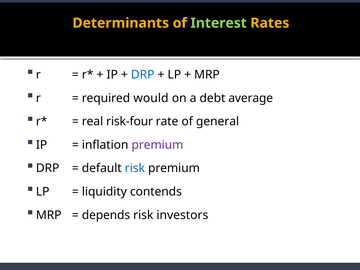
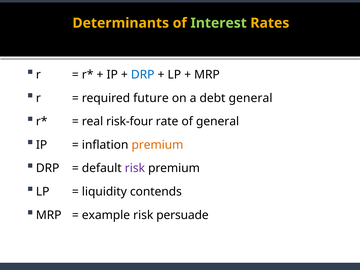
would: would -> future (151, 98)
debt average: average -> general (251, 98)
premium colour: purple -> orange (157, 145)
risk colour: blue -> purple (135, 168)
depends: depends -> example (106, 215)
investors: investors -> persuade (182, 215)
